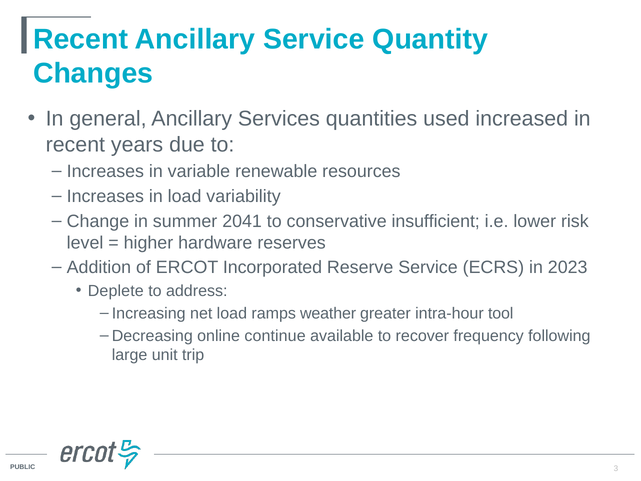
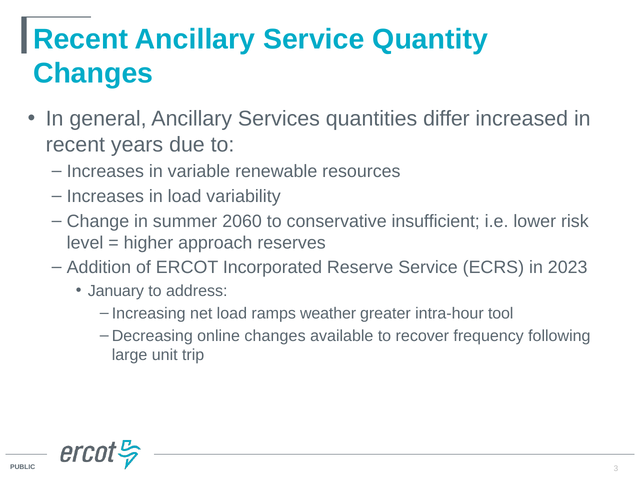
used: used -> differ (446, 119)
2041: 2041 -> 2060 (242, 221)
hardware: hardware -> approach (215, 243)
Deplete: Deplete -> January (116, 291)
online continue: continue -> changes (275, 336)
